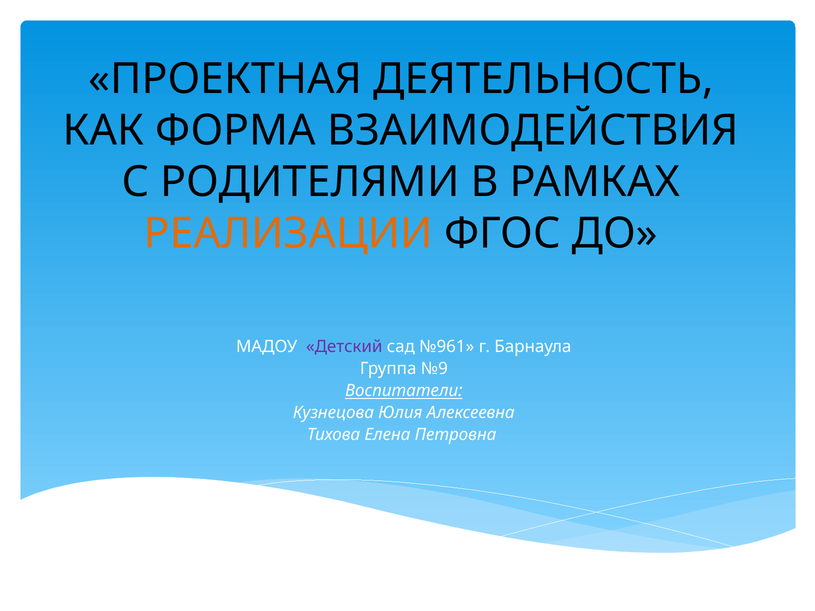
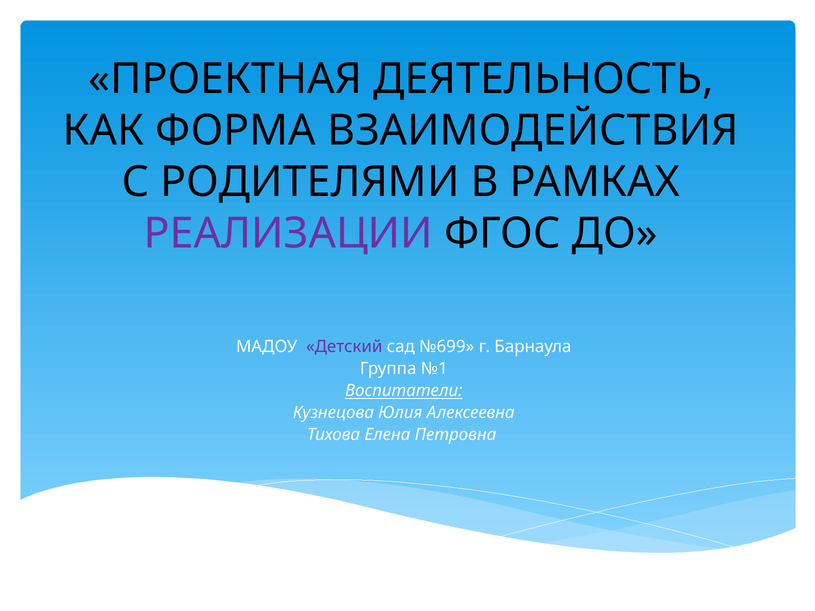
РЕАЛИЗАЦИИ colour: orange -> purple (288, 234)
№961: №961 -> №699 (447, 347)
№9: №9 -> №1 (434, 369)
